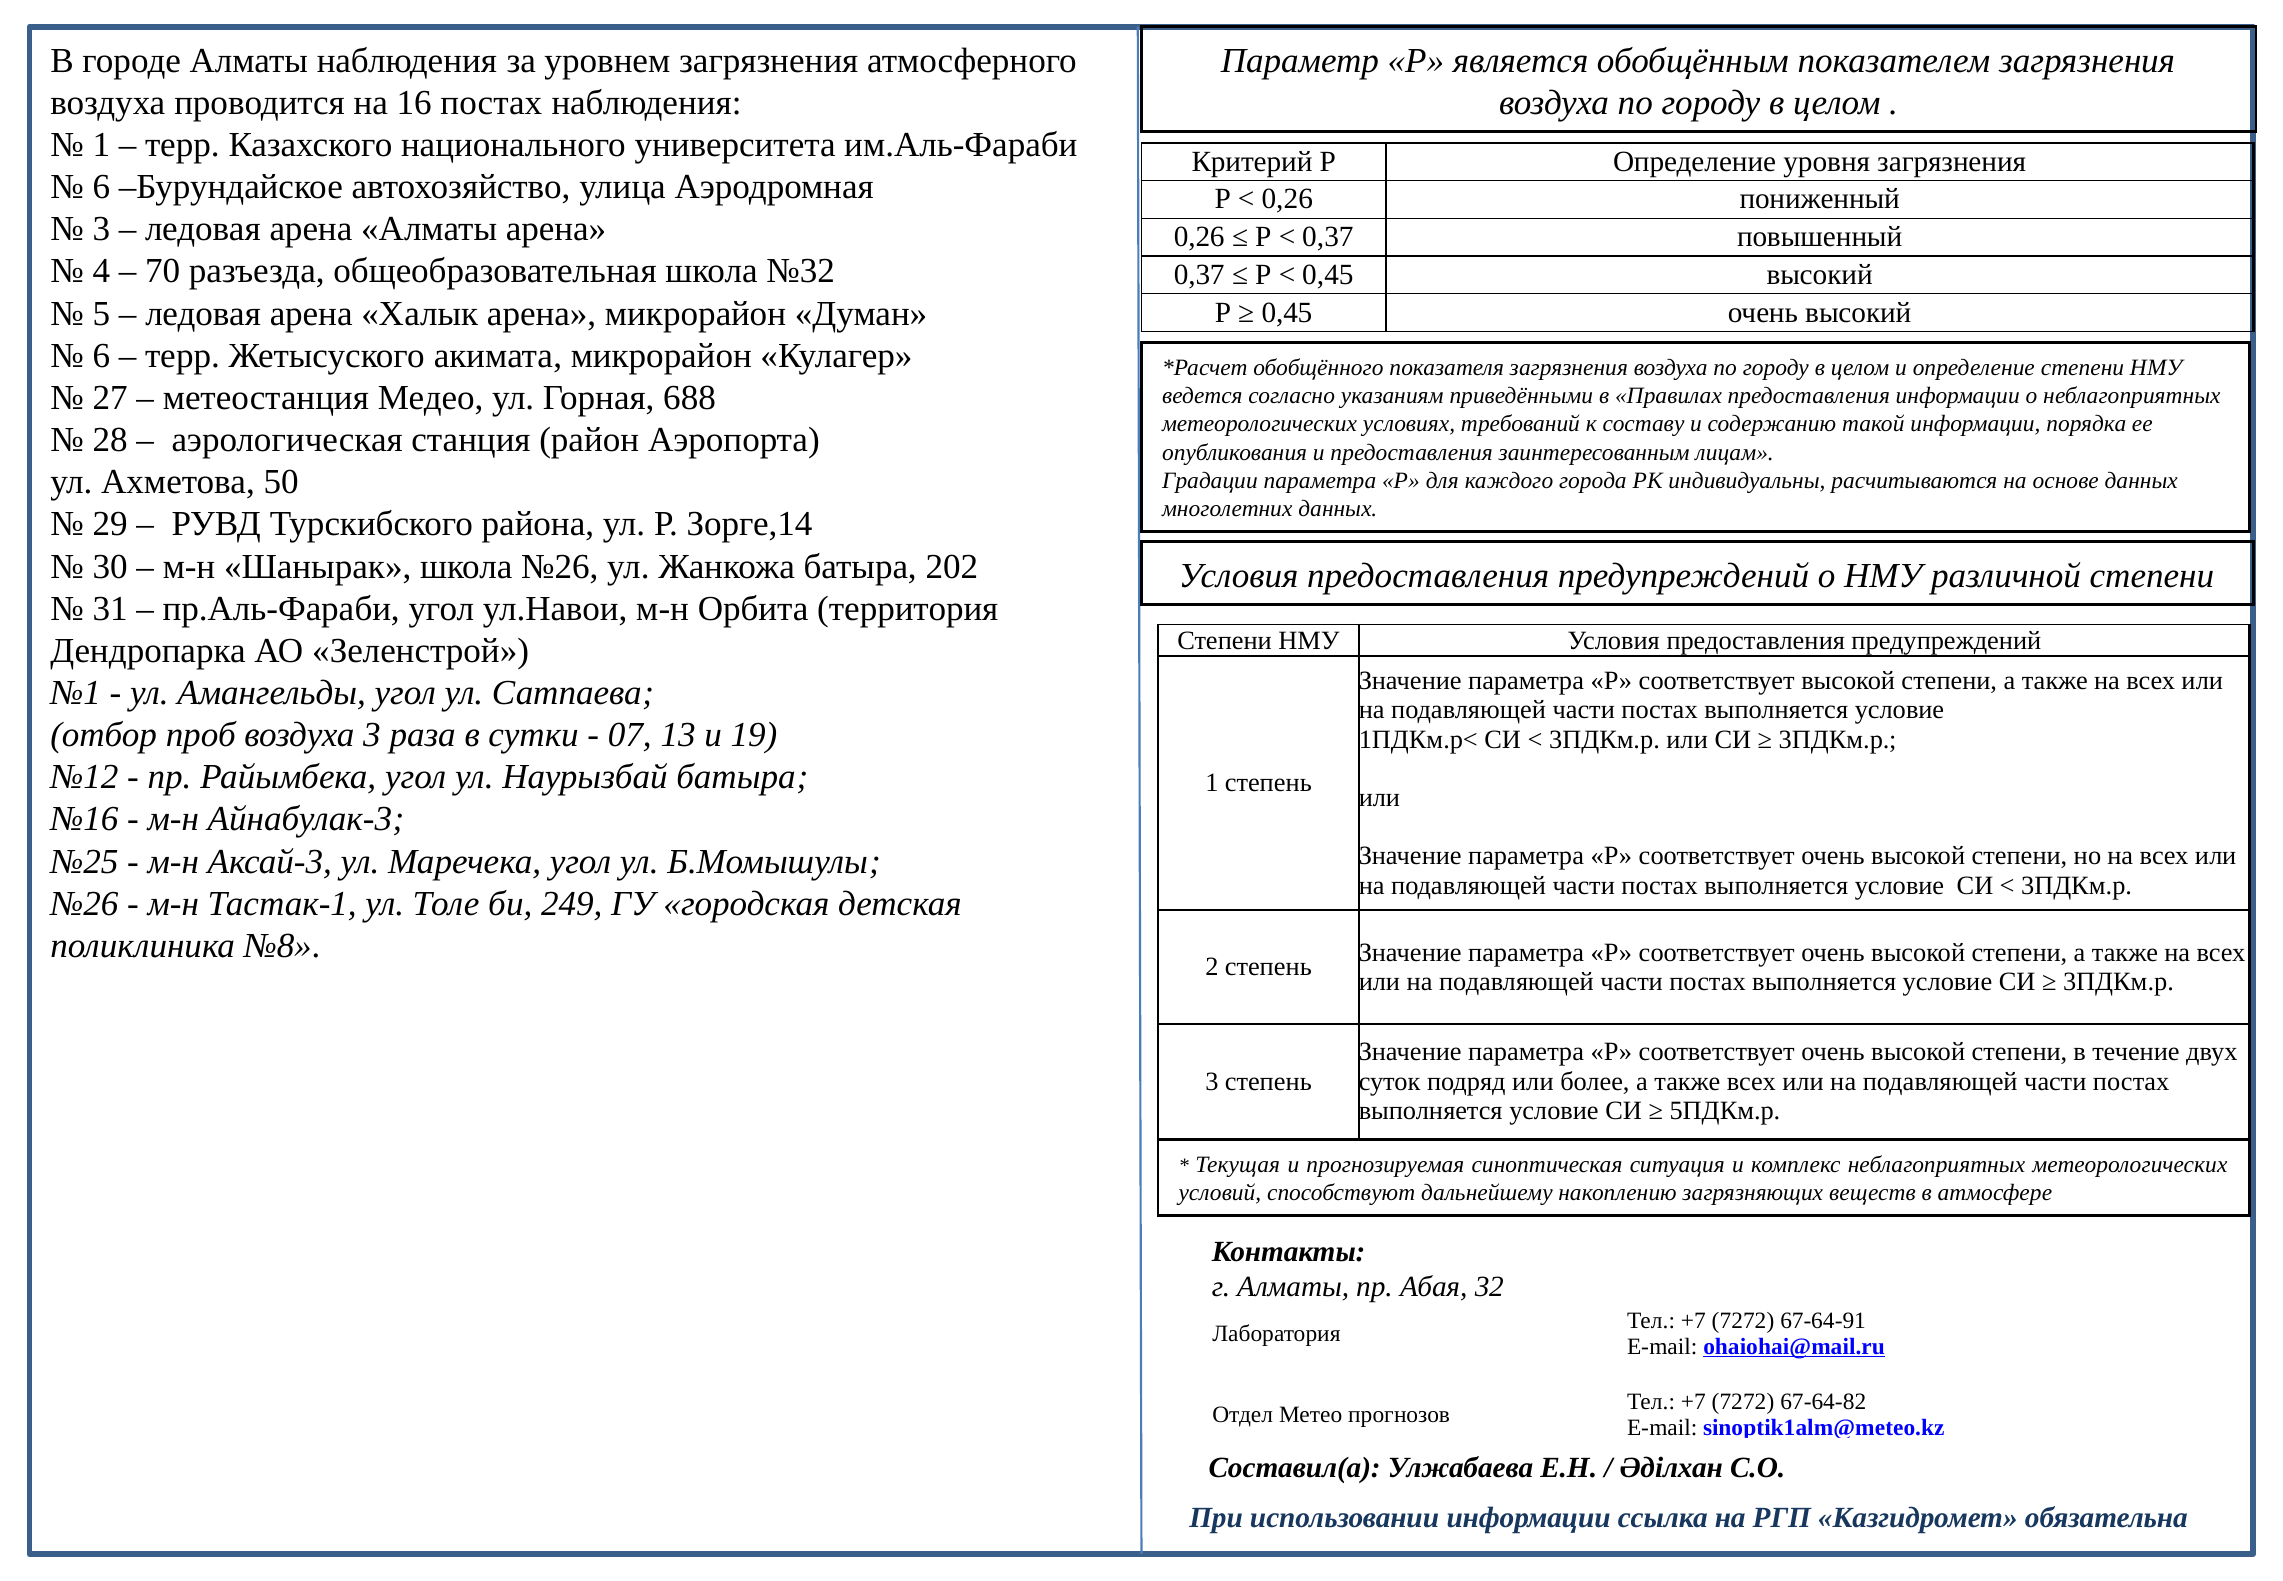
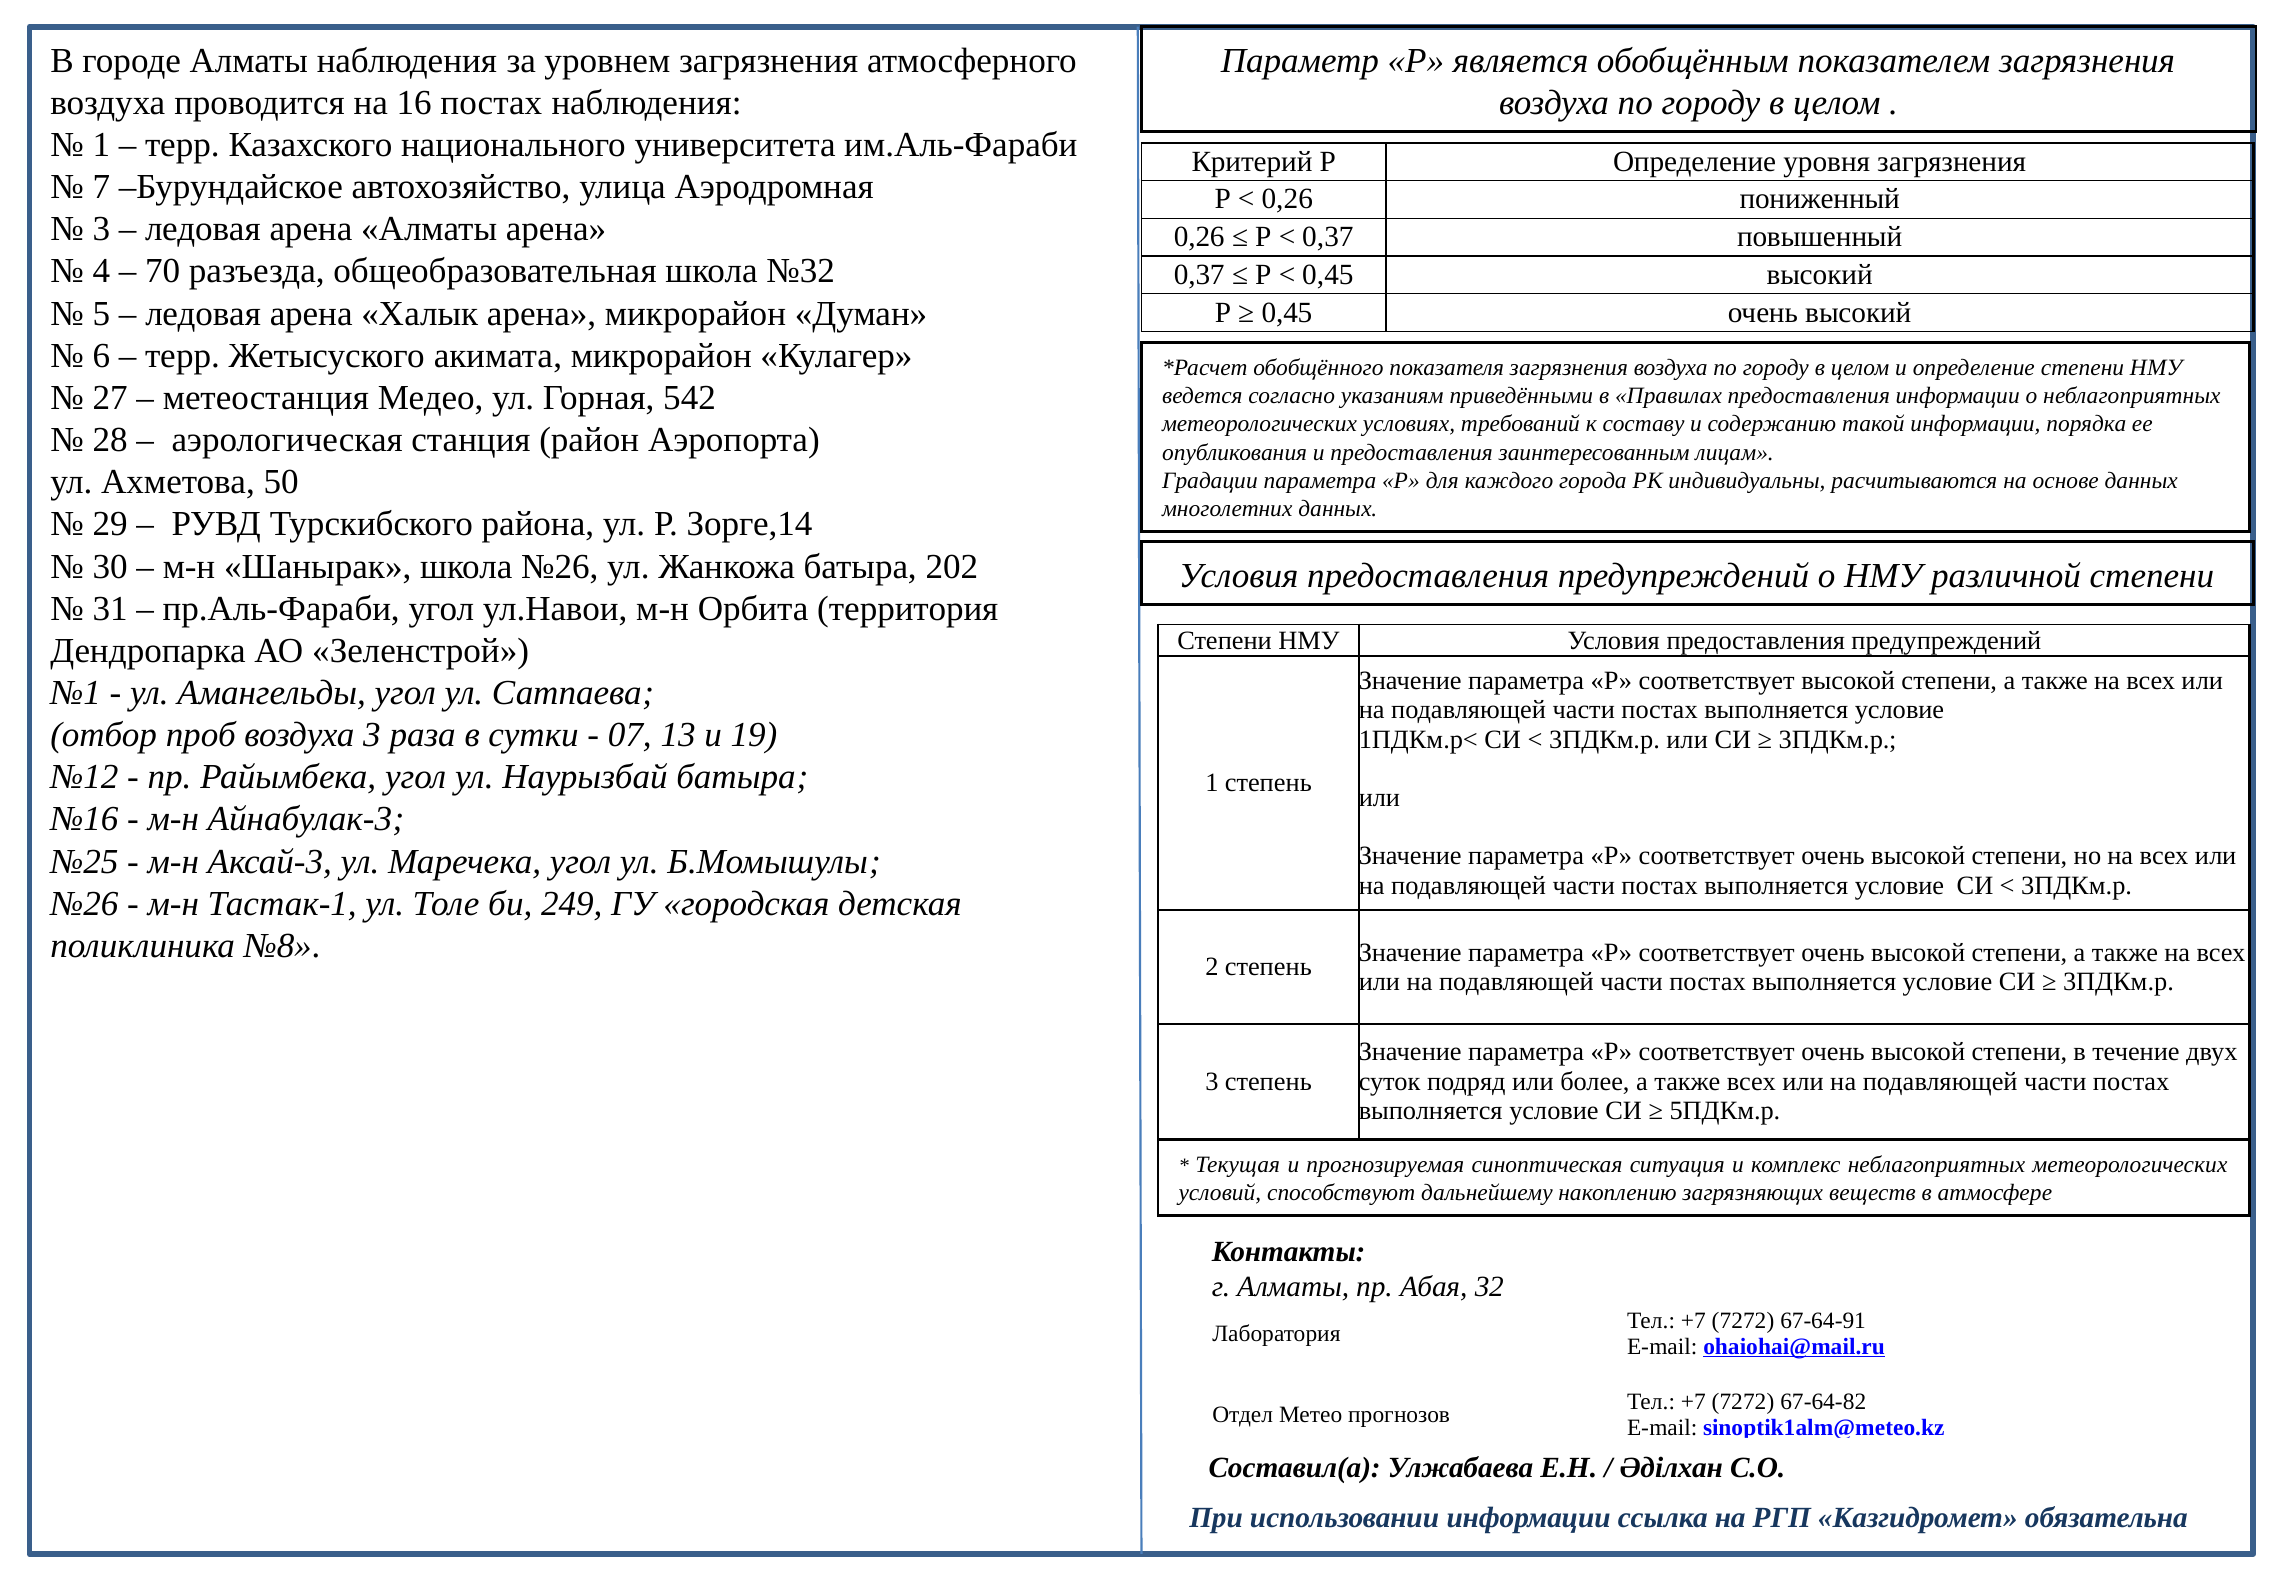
6: 6 -> 7 (101, 187)
688: 688 -> 542 (690, 398)
